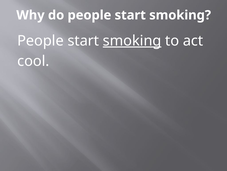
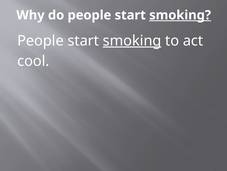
smoking underline: none -> present (180, 15)
